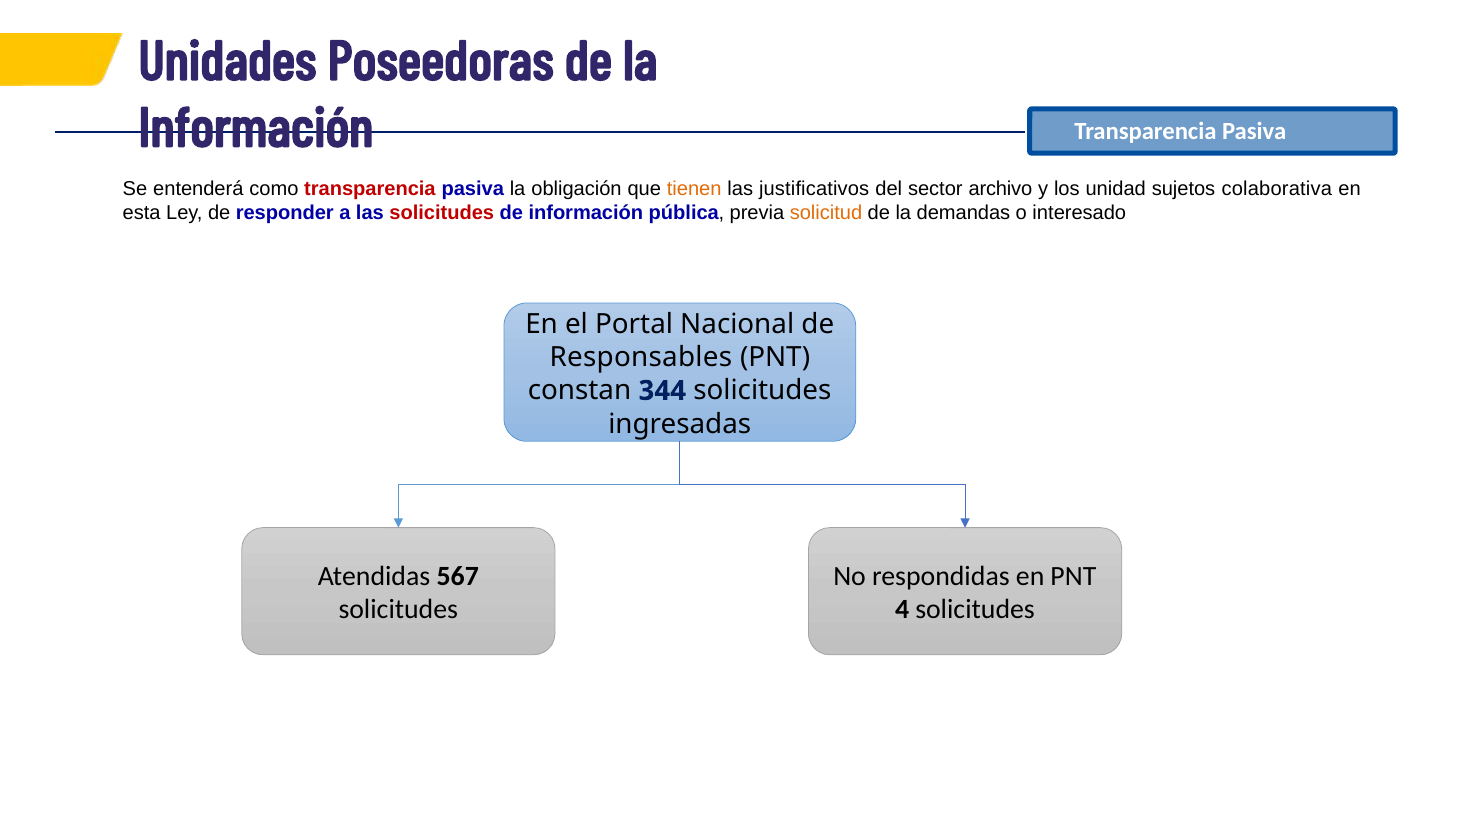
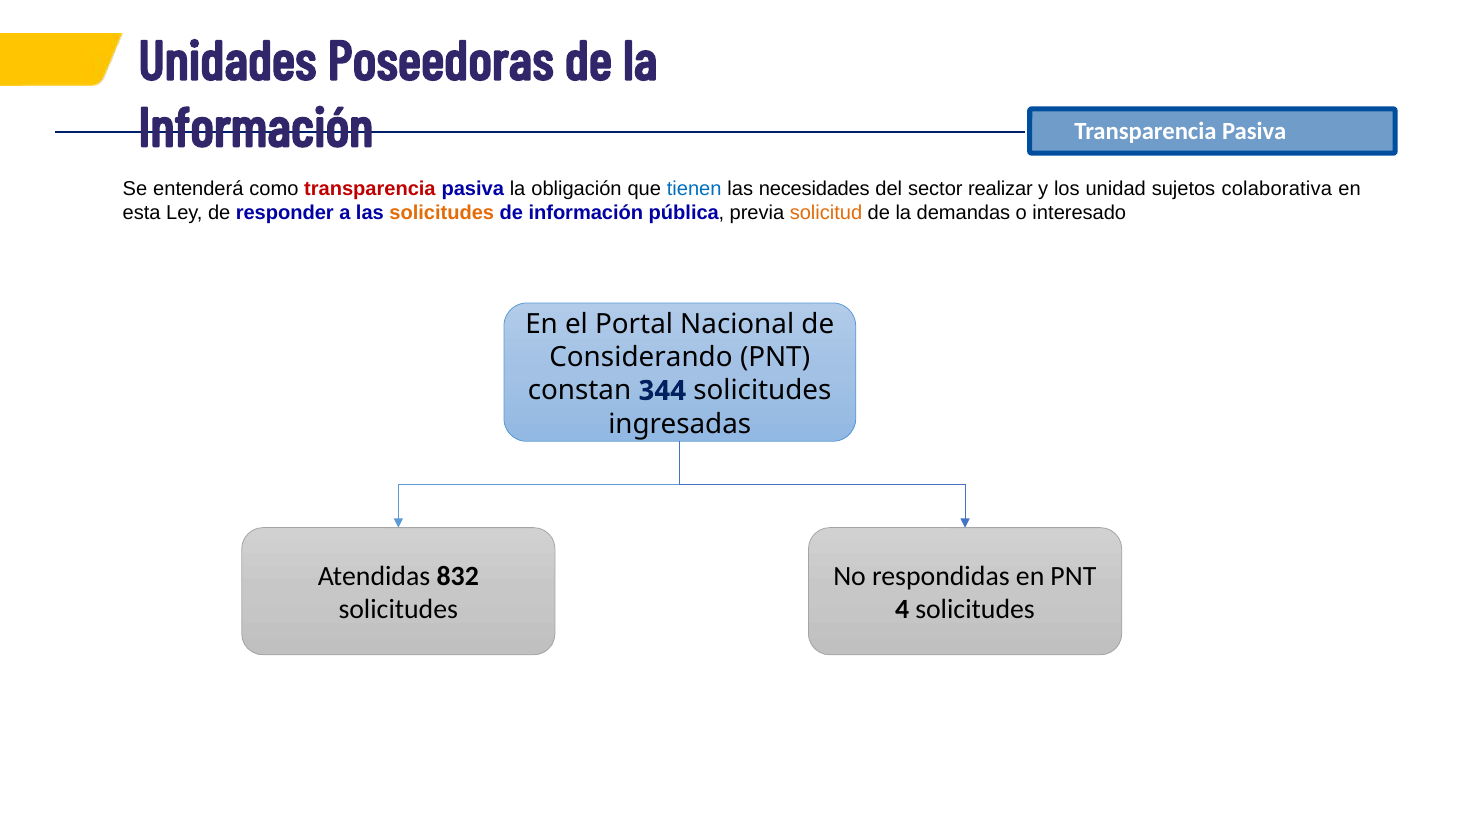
tienen colour: orange -> blue (694, 189)
justificativos: justificativos -> necesidades (814, 189)
archivo: archivo -> realizar (1000, 189)
solicitudes colour: red -> orange (442, 213)
Responsables: Responsables -> Considerando (641, 357)
567: 567 -> 832 (458, 577)
